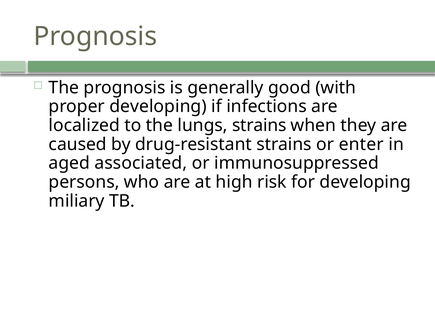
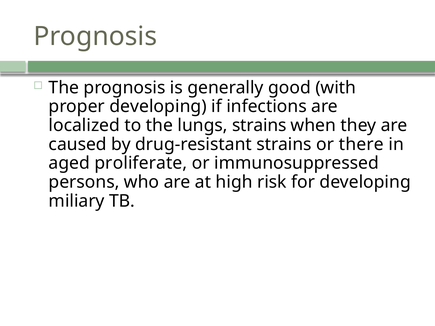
enter: enter -> there (361, 144)
associated: associated -> proliferate (141, 163)
